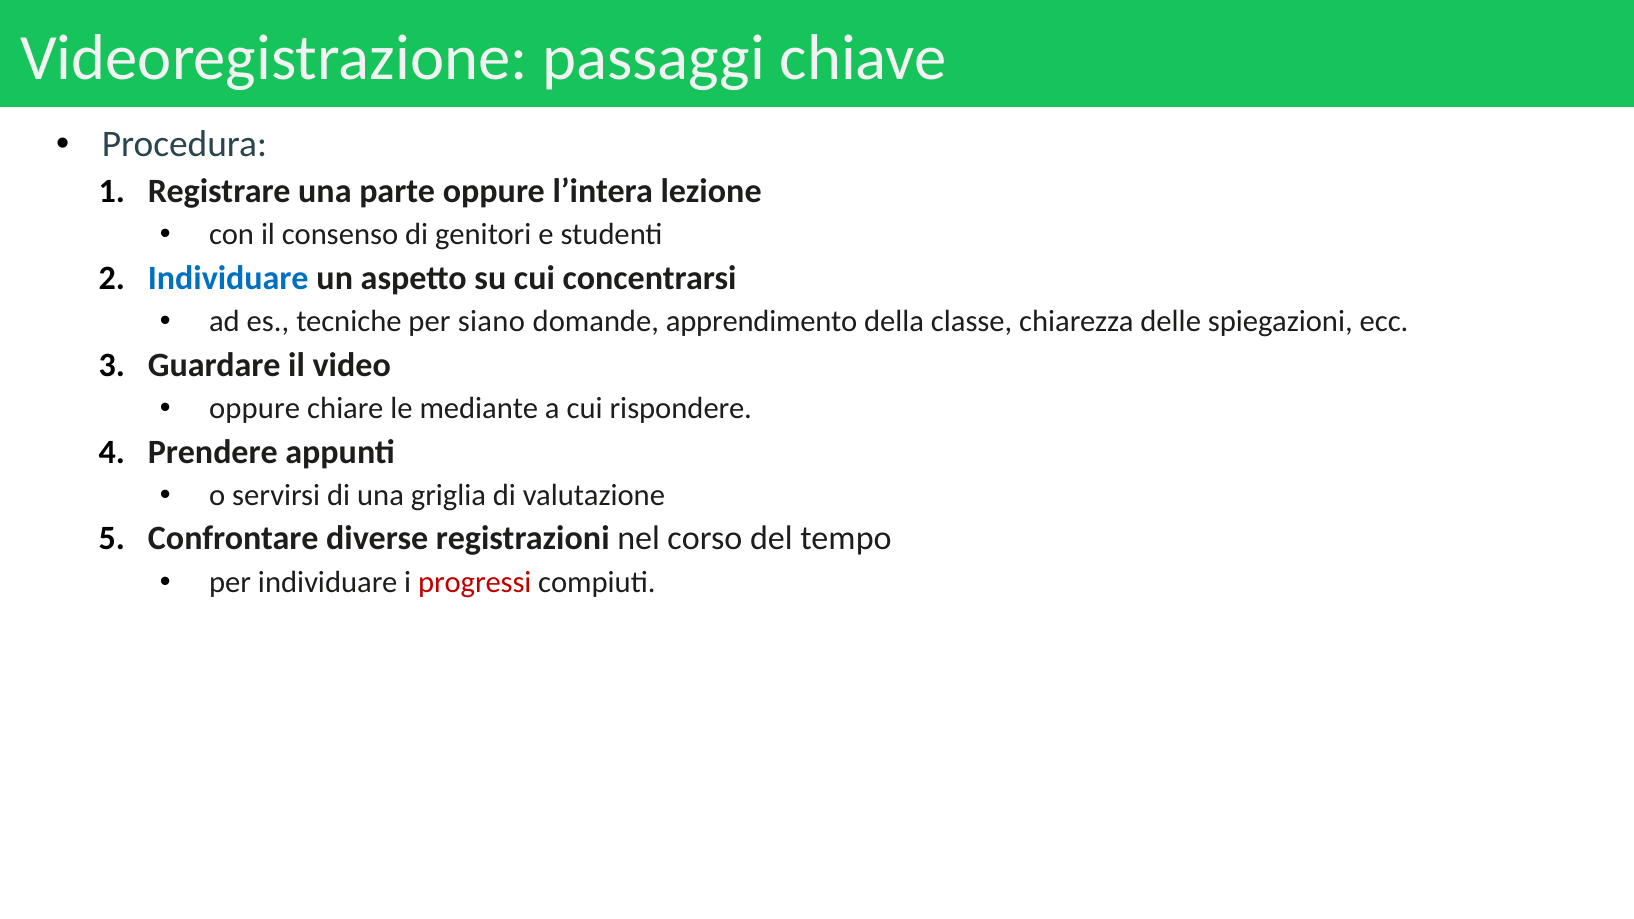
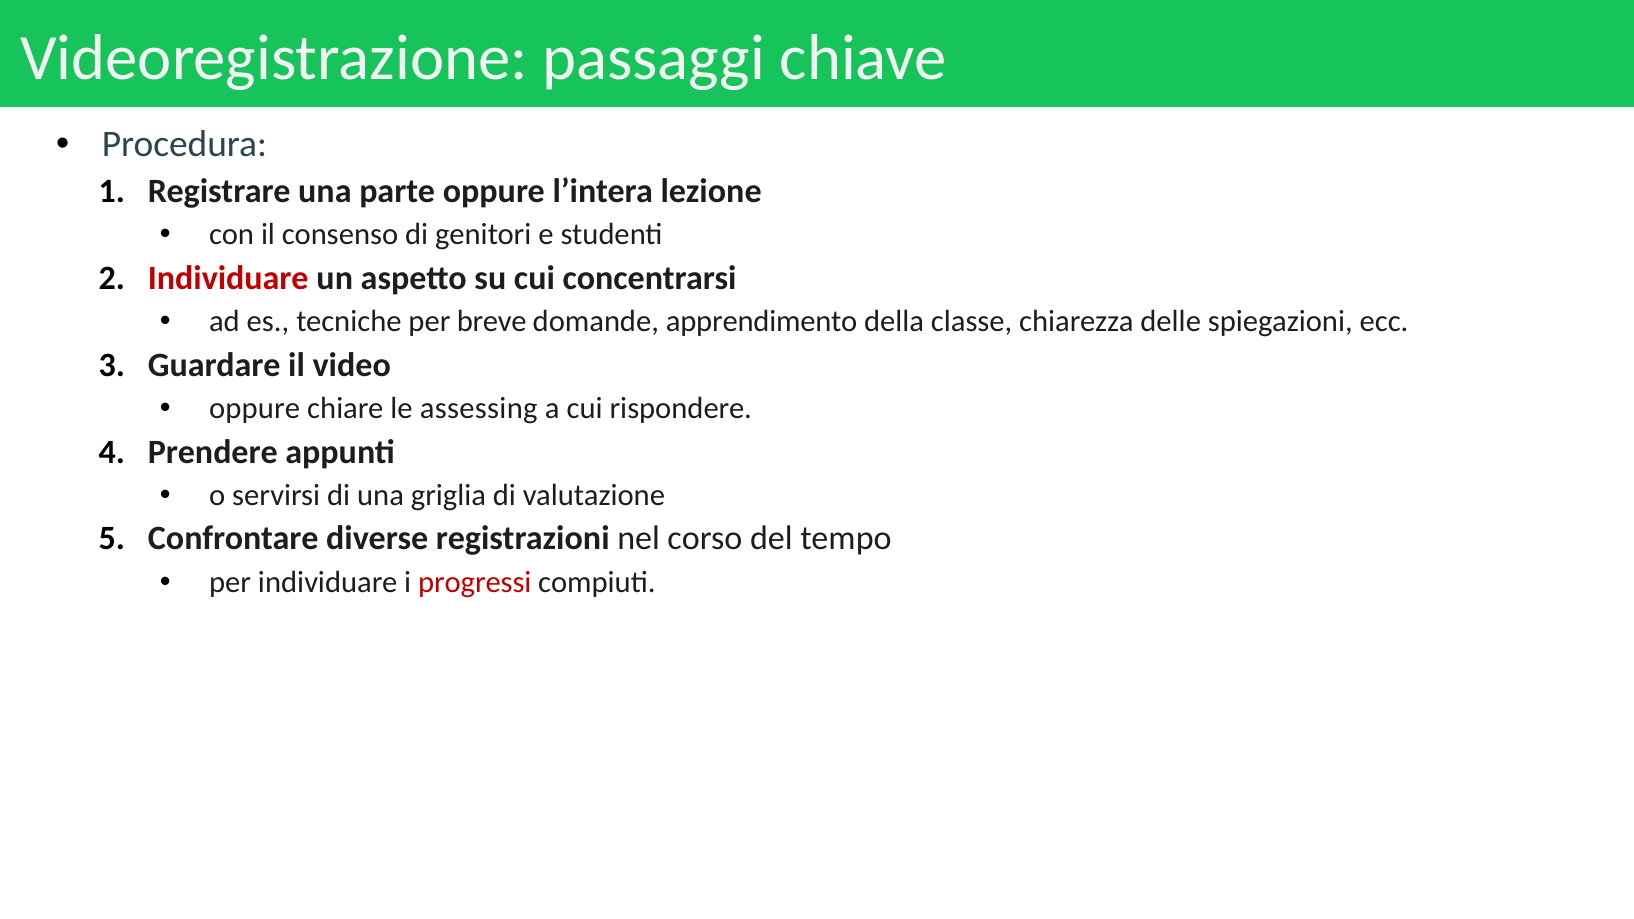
Individuare colour: blue -> red (228, 278)
siano: siano -> breve (492, 322)
mediante: mediante -> assessing (479, 409)
